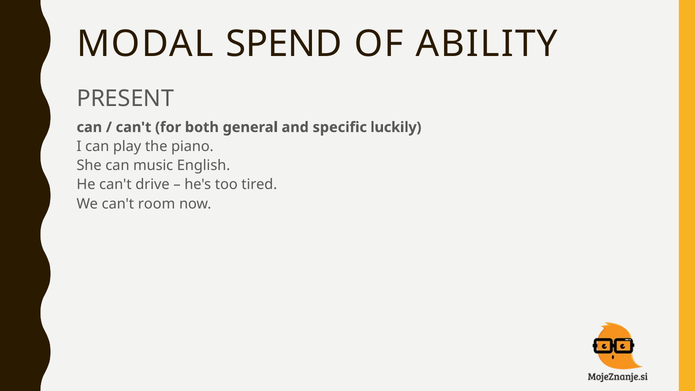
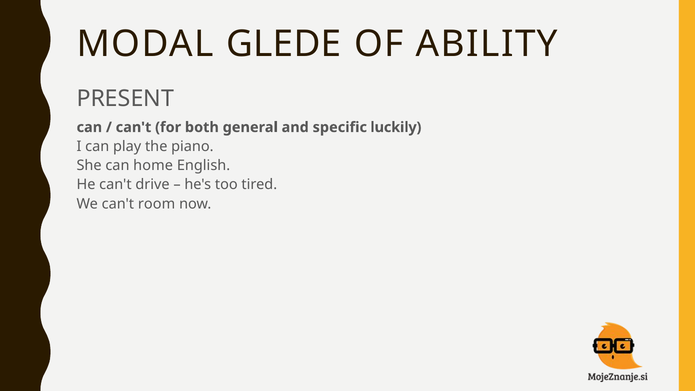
SPEND: SPEND -> GLEDE (284, 44)
music: music -> home (153, 166)
